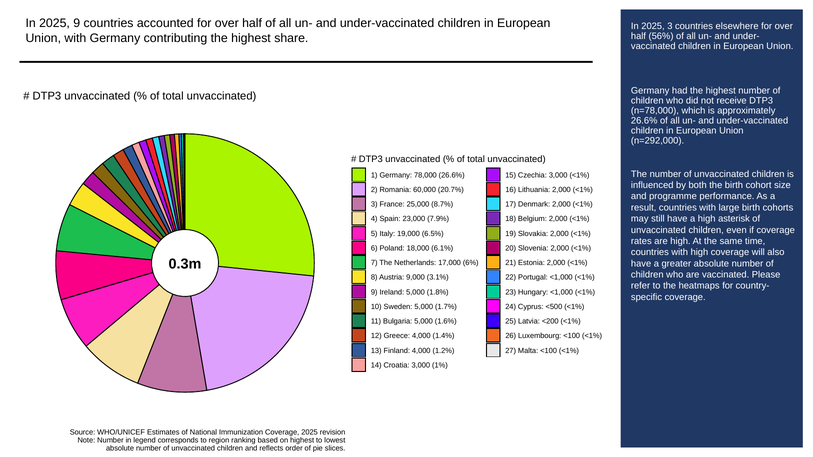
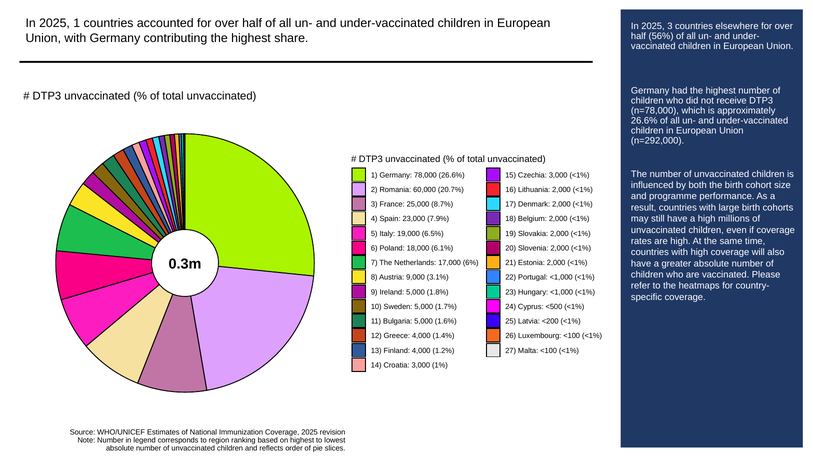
2025 9: 9 -> 1 (77, 23)
asterisk: asterisk -> millions (734, 219)
